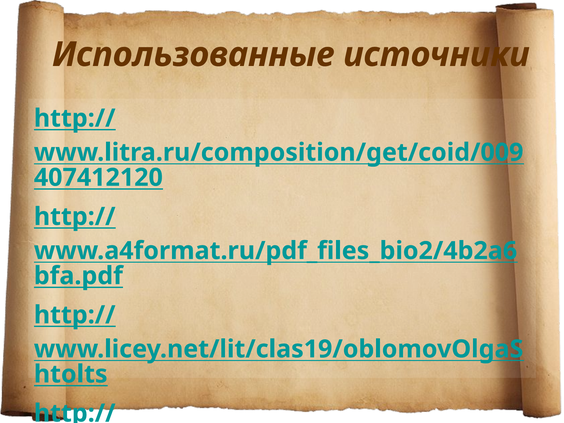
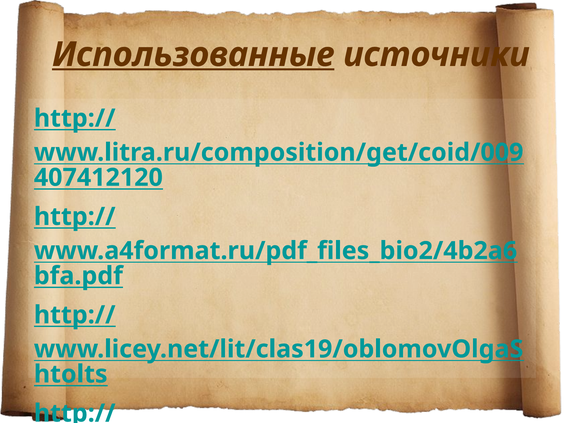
Использованные underline: none -> present (193, 55)
